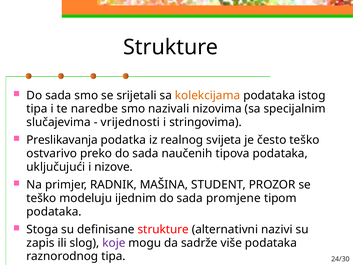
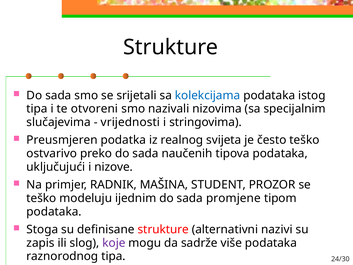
kolekcijama colour: orange -> blue (208, 95)
naredbe: naredbe -> otvoreni (94, 109)
Preslikavanja: Preslikavanja -> Preusmjeren (62, 140)
